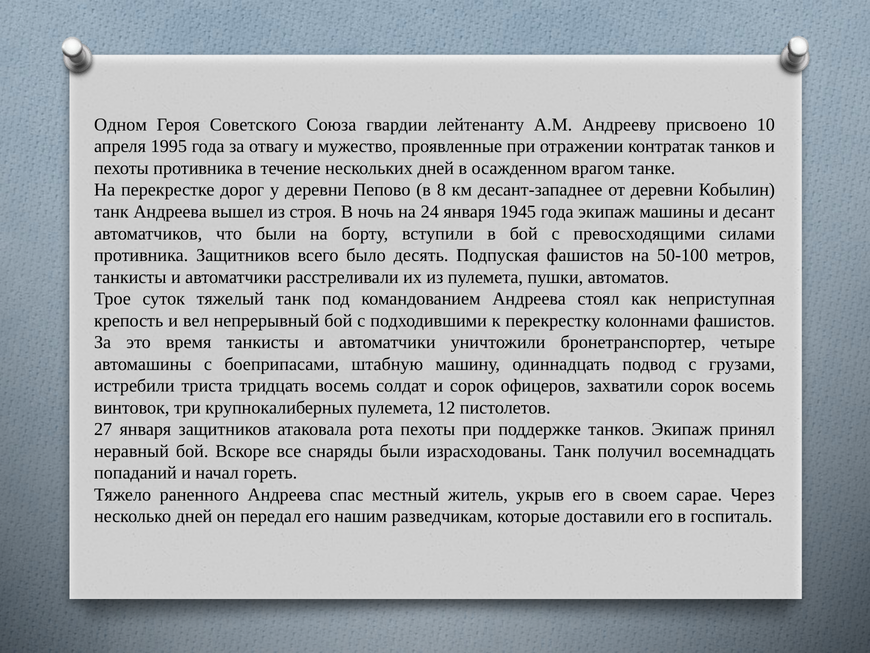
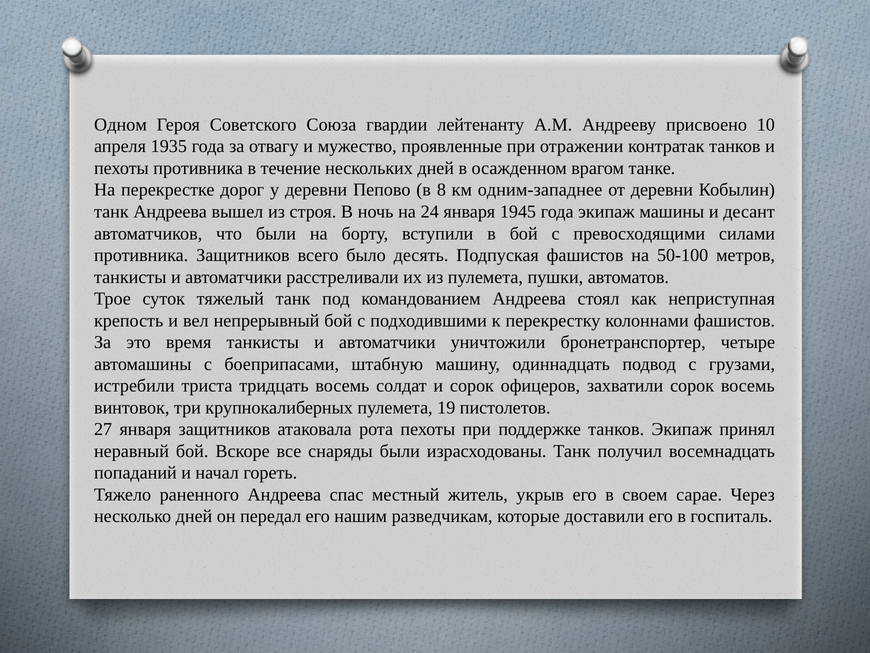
1995: 1995 -> 1935 (169, 146)
десант-западнее: десант-западнее -> одним-западнее (540, 190)
12: 12 -> 19 (446, 407)
